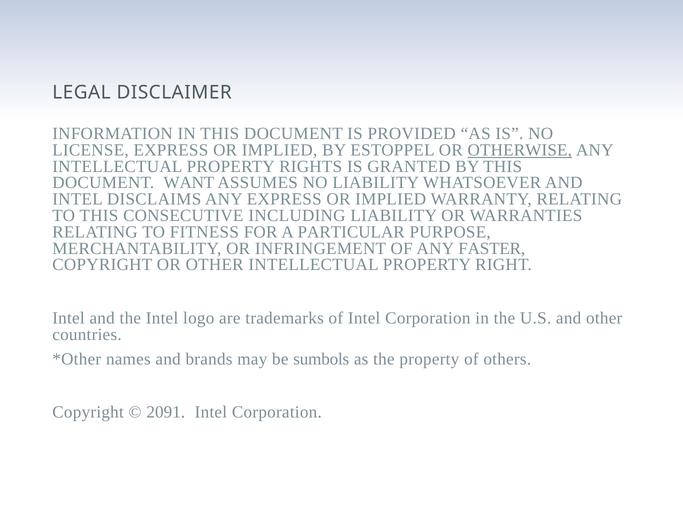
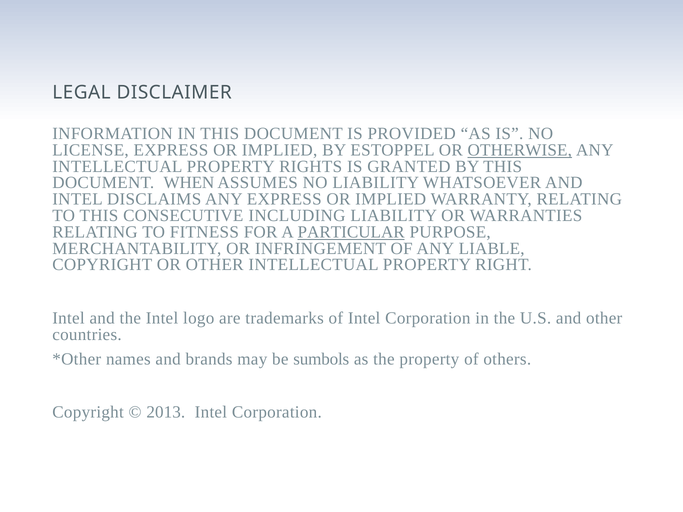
WANT: WANT -> WHEN (189, 183)
PARTICULAR underline: none -> present (351, 232)
FASTER: FASTER -> LIABLE (492, 249)
2091: 2091 -> 2013 (166, 412)
